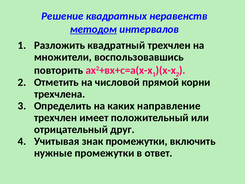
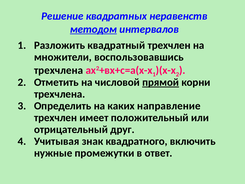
повторить: повторить -> трехчлена (59, 70)
прямой underline: none -> present (161, 82)
знак промежутки: промежутки -> квадратного (137, 141)
